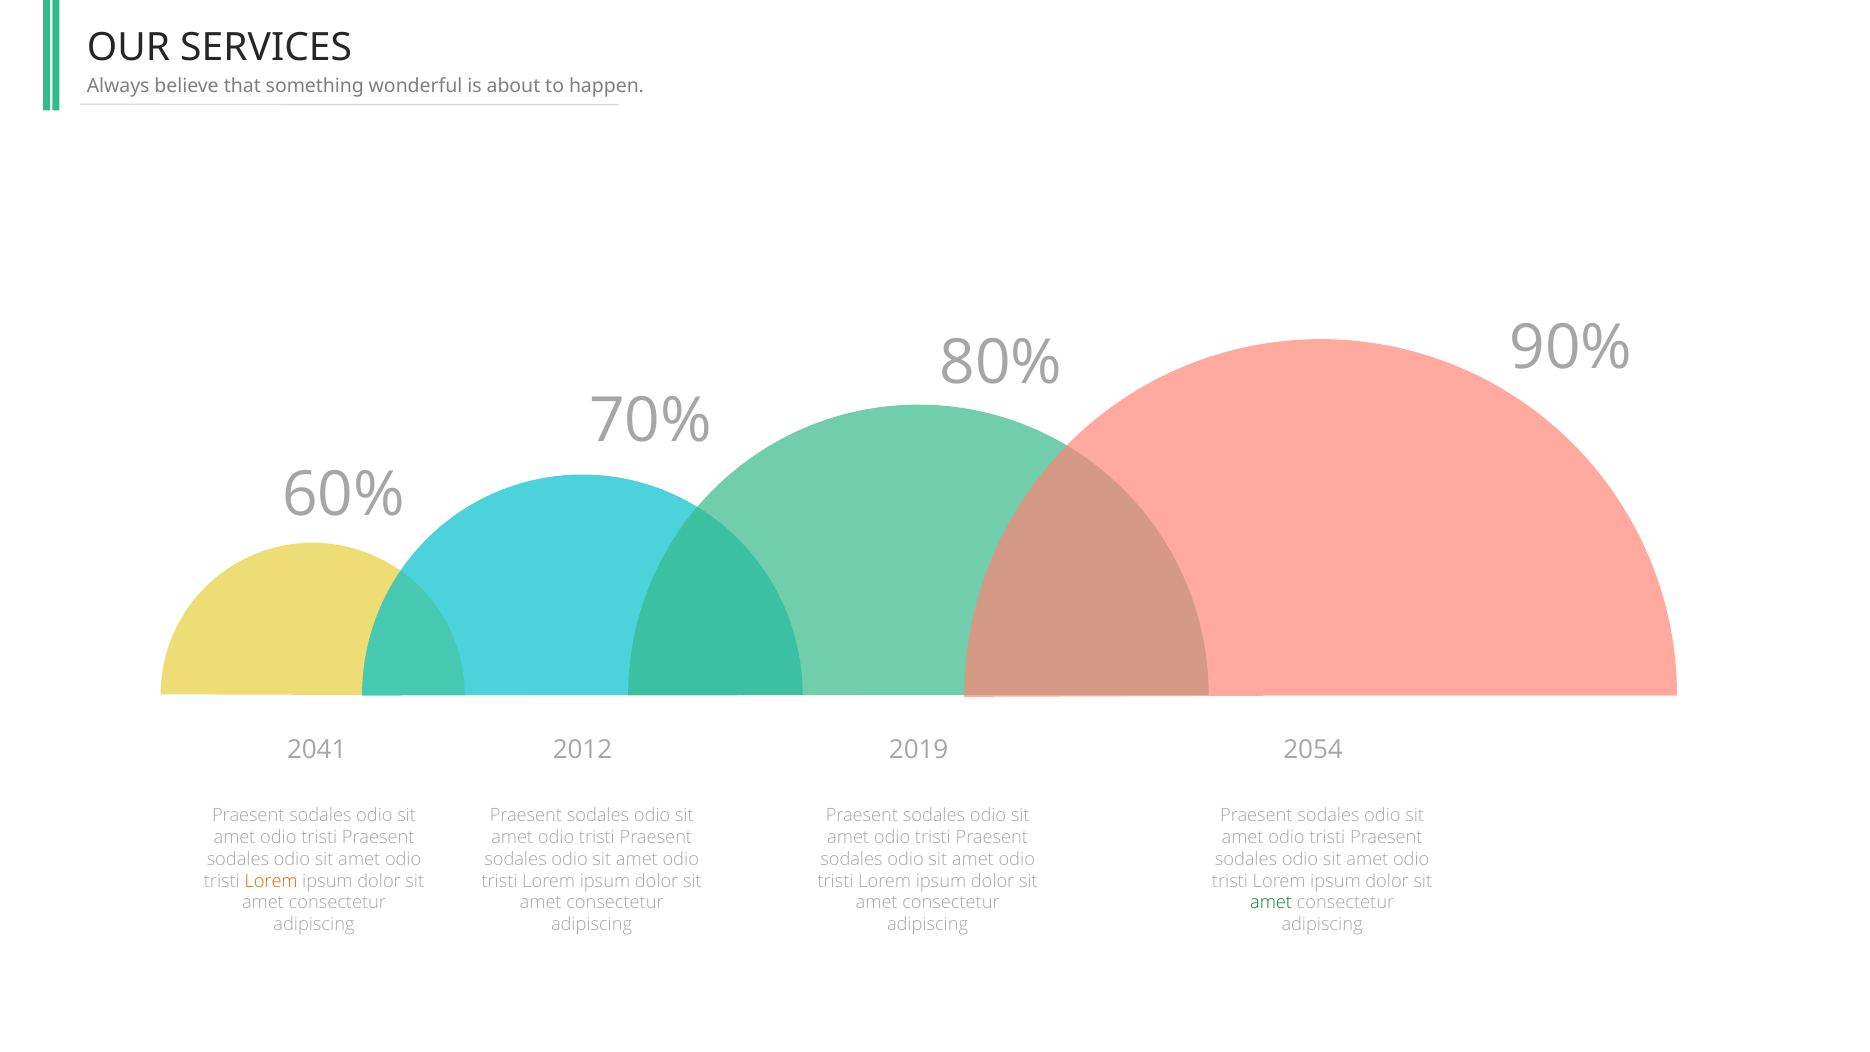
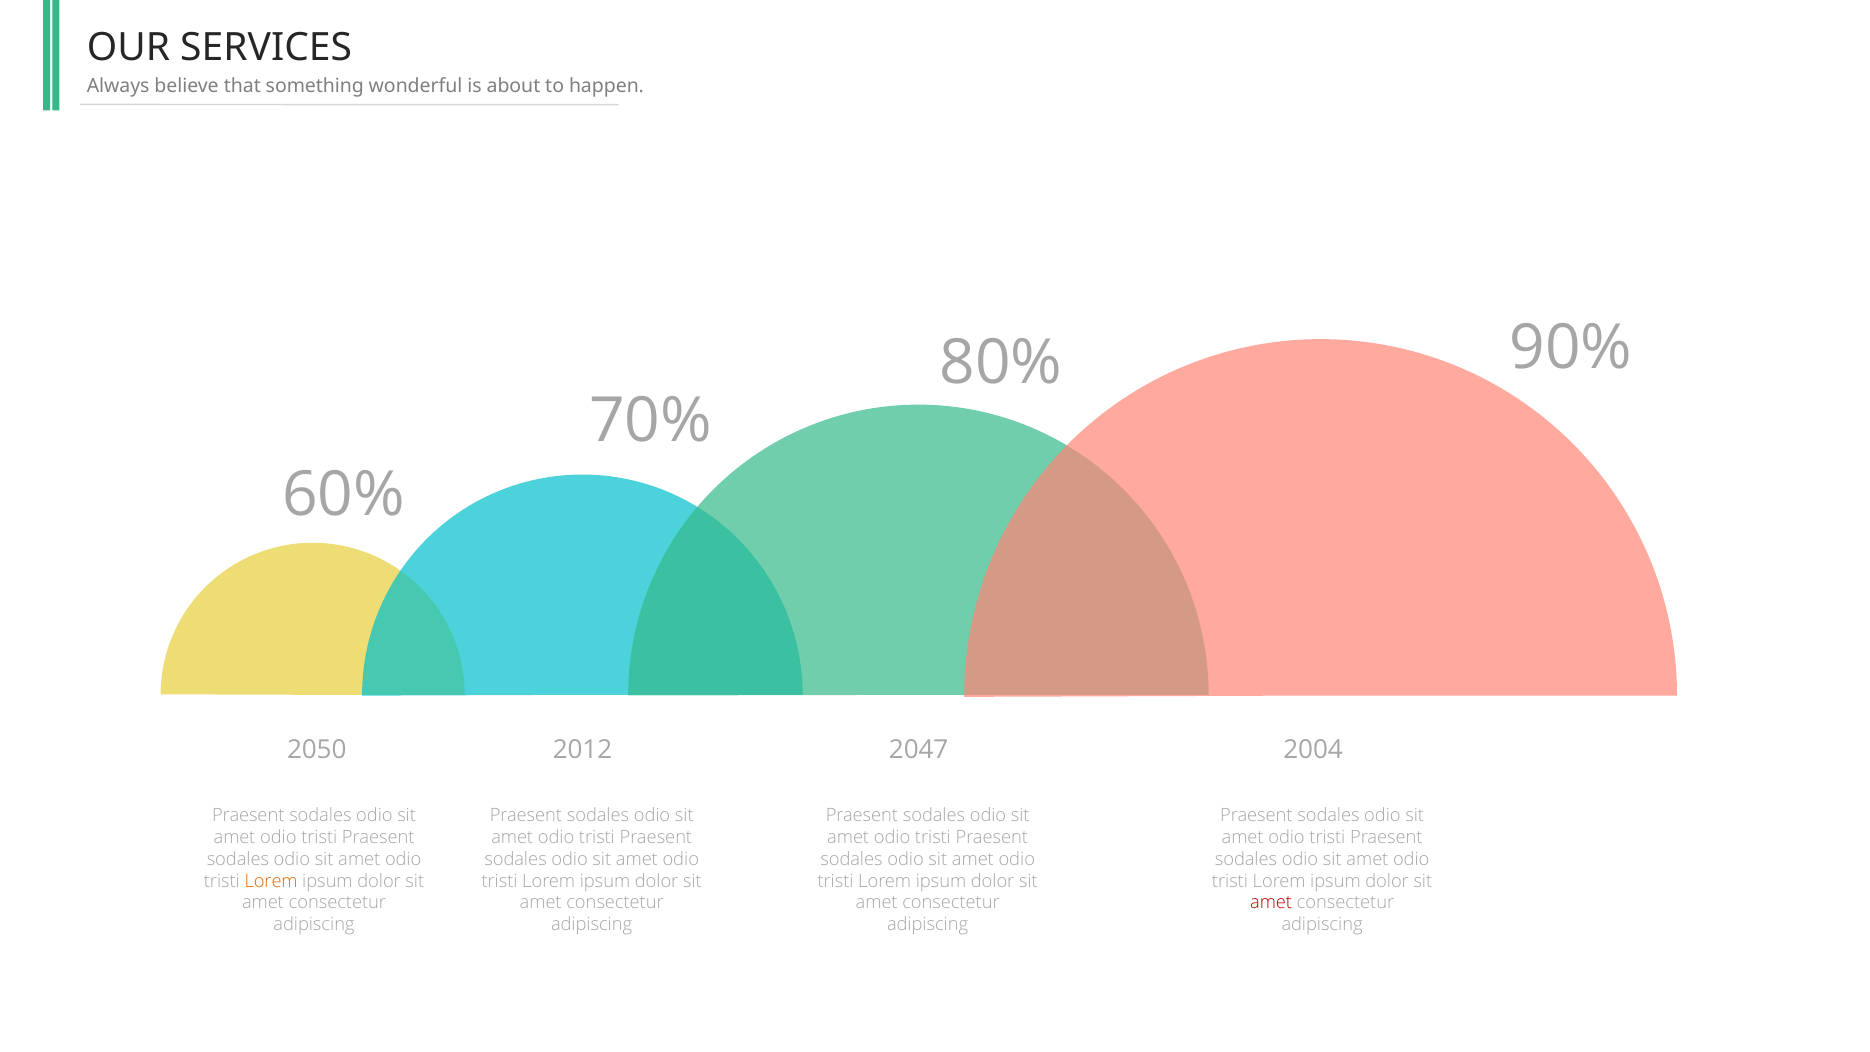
2041: 2041 -> 2050 (317, 750)
2019: 2019 -> 2047 (919, 750)
2054: 2054 -> 2004 (1313, 750)
amet colour: green -> red (1271, 903)
